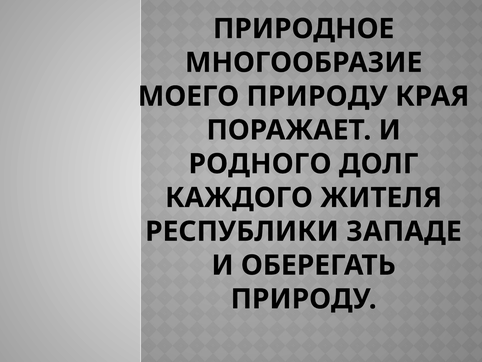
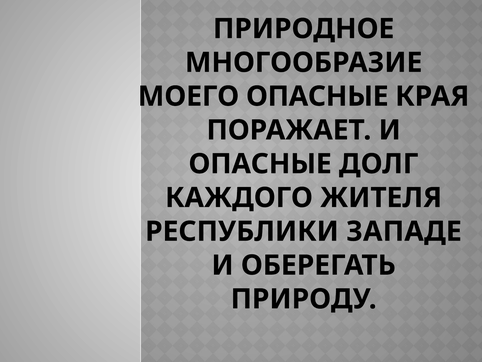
МОЕГО ПРИРОДУ: ПРИРОДУ -> ОПАСНЫЕ (317, 96)
РОДНОГО: РОДНОГО -> ОПАСНЫЕ (260, 164)
